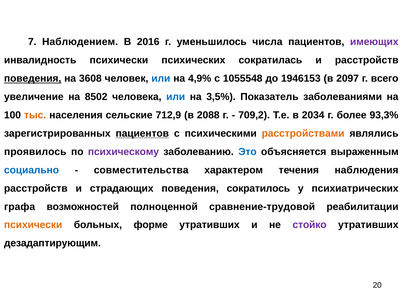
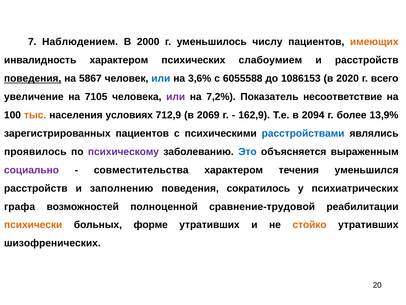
2016: 2016 -> 2000 (148, 42)
числа: числа -> числу (267, 42)
имеющих colour: purple -> orange (374, 42)
инвалидность психически: психически -> характером (119, 60)
сократилась: сократилась -> слабоумием (270, 60)
3608: 3608 -> 5867 (90, 78)
4,9%: 4,9% -> 3,6% (200, 78)
1055548: 1055548 -> 6055588 (243, 78)
1946153: 1946153 -> 1086153 (301, 78)
2097: 2097 -> 2020 (348, 78)
8502: 8502 -> 7105 (96, 97)
или colour: blue -> purple (176, 97)
3,5%: 3,5% -> 7,2% (221, 97)
заболеваниями: заболеваниями -> несоответствие (343, 97)
сельские: сельские -> условиях (129, 115)
2088: 2088 -> 2069 (208, 115)
709,2: 709,2 -> 162,9 (254, 115)
2034: 2034 -> 2094 (313, 115)
93,3%: 93,3% -> 13,9% (384, 115)
пациентов underline: present -> none (142, 133)
расстройствами colour: orange -> blue (303, 133)
социально colour: blue -> purple (32, 170)
наблюдения: наблюдения -> уменьшился (367, 170)
страдающих: страдающих -> заполнению (122, 188)
стойко colour: purple -> orange (310, 225)
дезадаптирующим: дезадаптирующим -> шизофренических (52, 243)
